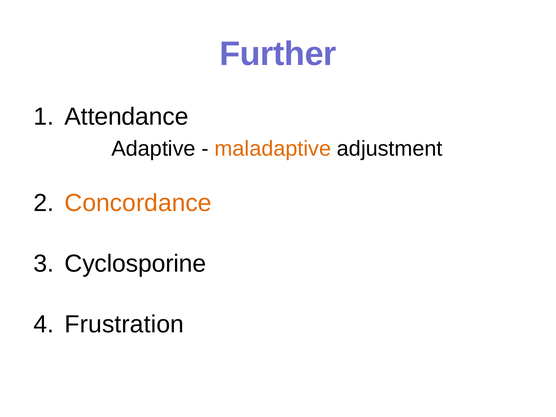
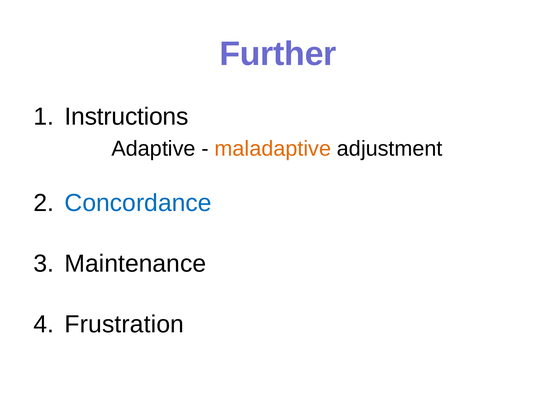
Attendance: Attendance -> Instructions (127, 117)
Concordance colour: orange -> blue (138, 203)
Cyclosporine: Cyclosporine -> Maintenance (135, 264)
